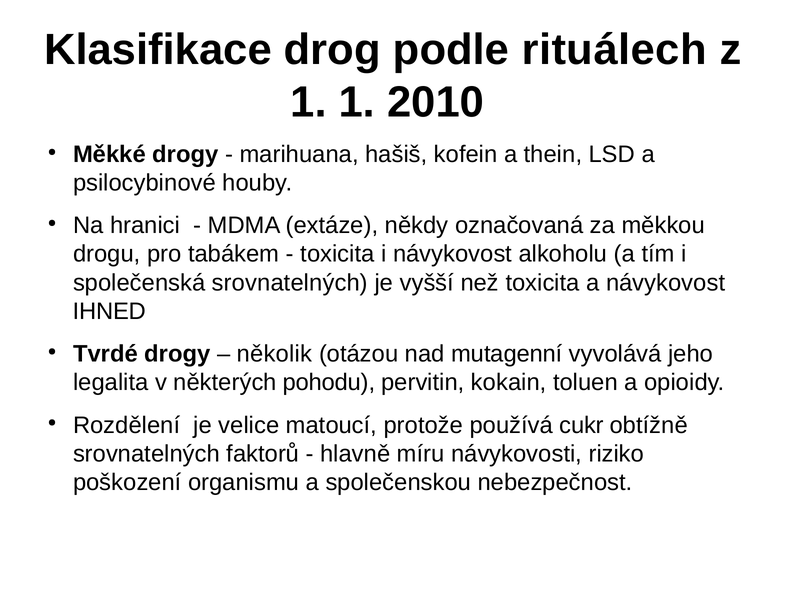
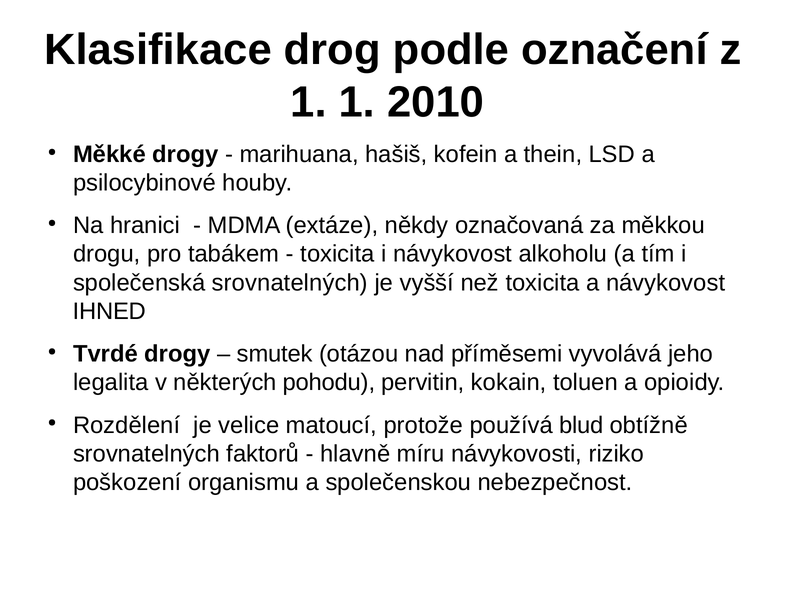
rituálech: rituálech -> označení (614, 50)
několik: několik -> smutek (275, 353)
mutagenní: mutagenní -> příměsemi (507, 353)
cukr: cukr -> blud (581, 425)
